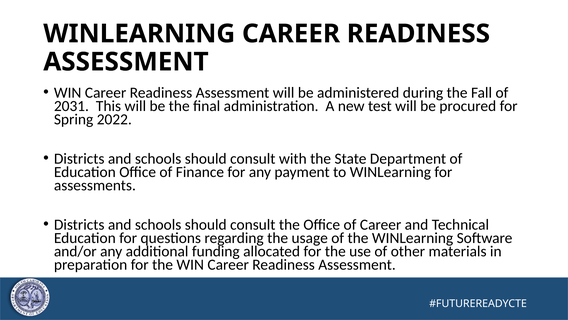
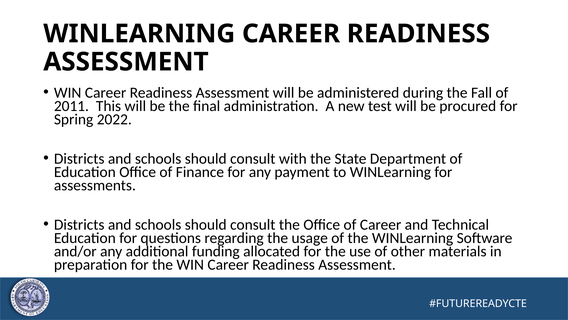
2031: 2031 -> 2011 (71, 106)
